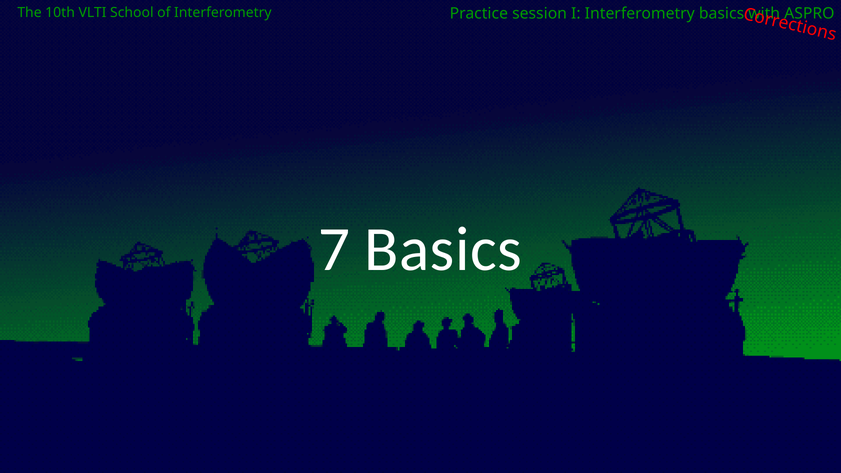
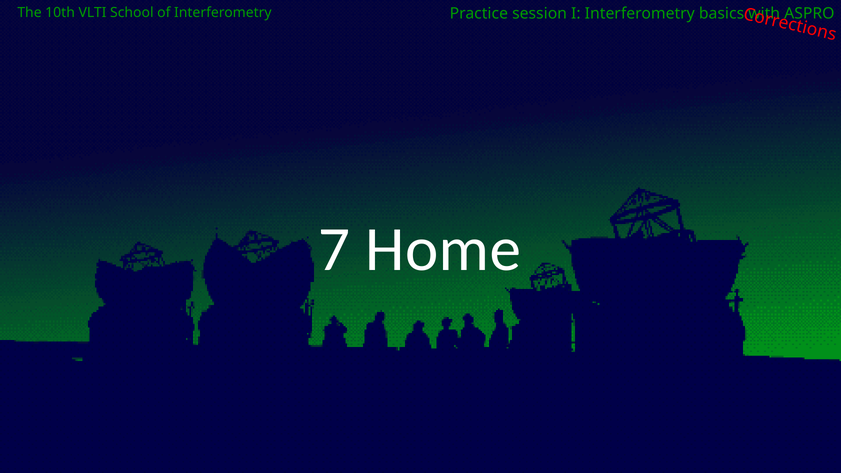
7 Basics: Basics -> Home (443, 249)
